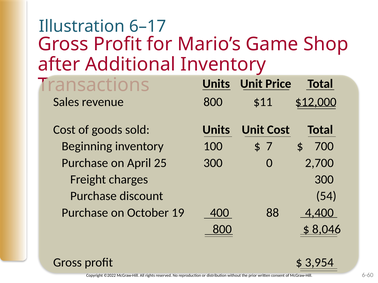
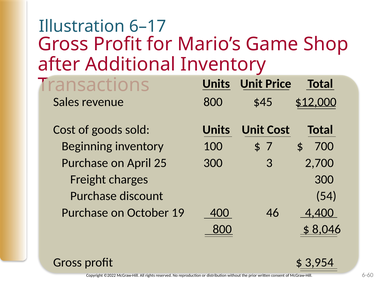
$11: $11 -> $45 (263, 102)
0: 0 -> 3 (269, 163)
88: 88 -> 46 (273, 213)
